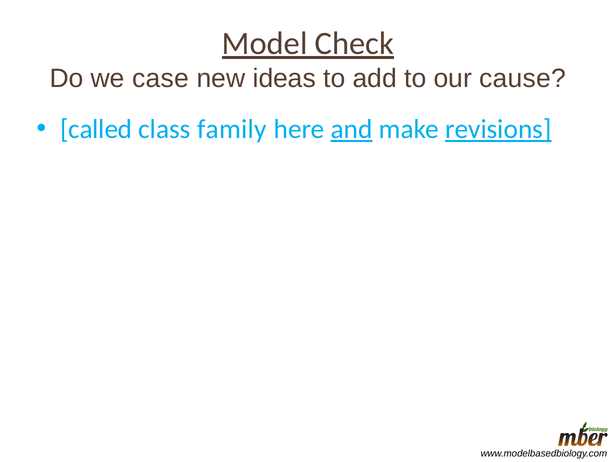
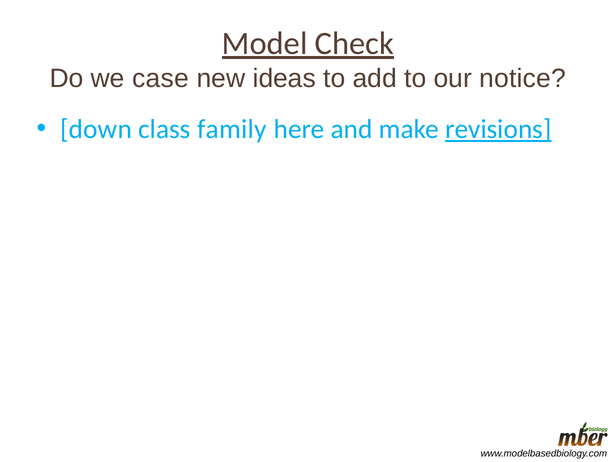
cause: cause -> notice (523, 78)
called: called -> down (96, 129)
and underline: present -> none (352, 129)
